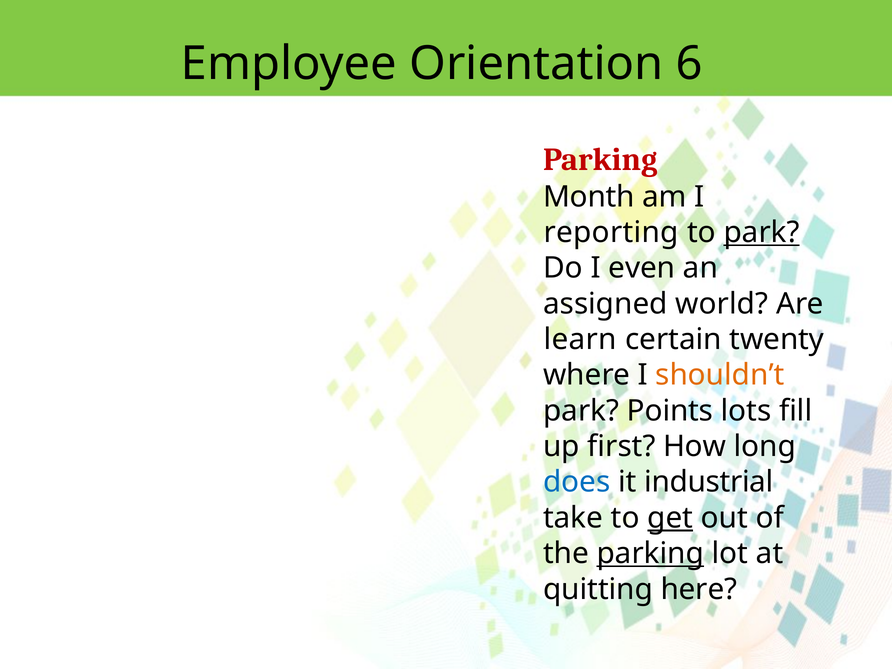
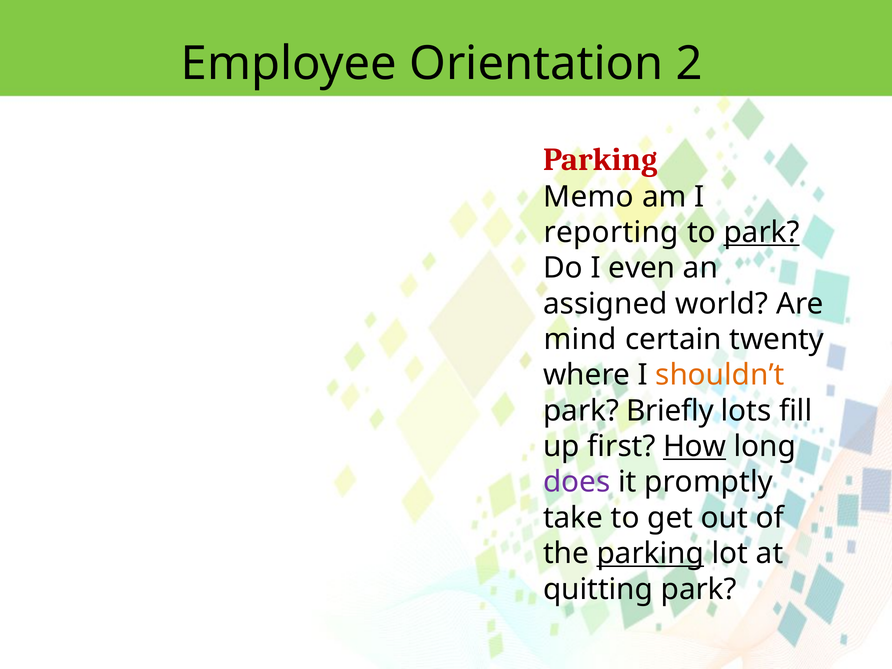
6: 6 -> 2 (689, 64)
Month: Month -> Memo (589, 197)
learn: learn -> mind (580, 339)
Points: Points -> Briefly (670, 411)
How underline: none -> present (695, 446)
does colour: blue -> purple (577, 482)
industrial: industrial -> promptly (709, 482)
get underline: present -> none (670, 518)
quitting here: here -> park (699, 589)
